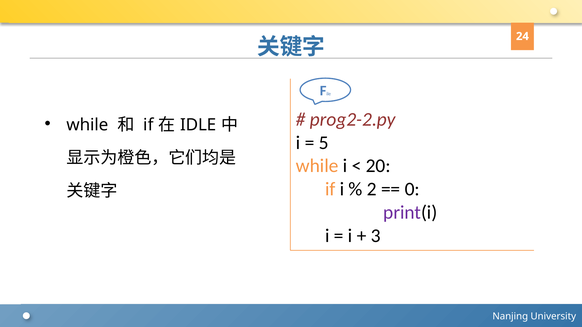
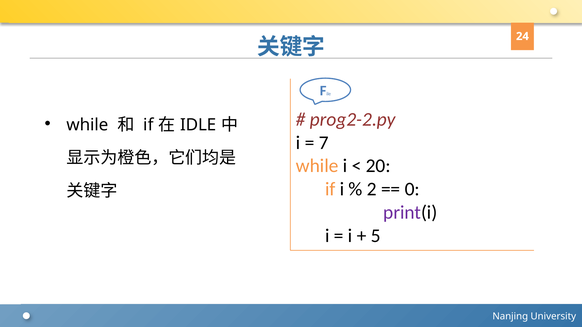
5: 5 -> 7 (324, 143)
3: 3 -> 5 (376, 236)
